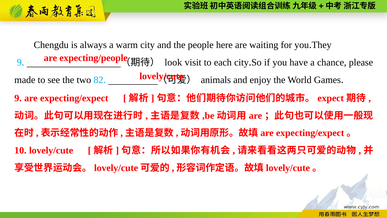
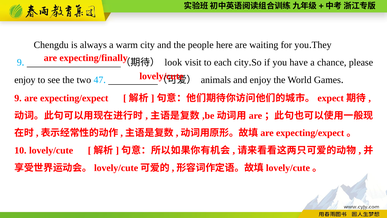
expecting/people: expecting/people -> expecting/finally (93, 58)
made: made -> enjoy (25, 80)
82: 82 -> 47 (98, 80)
